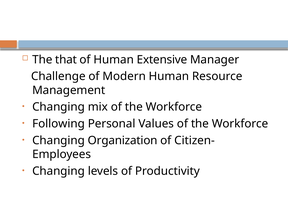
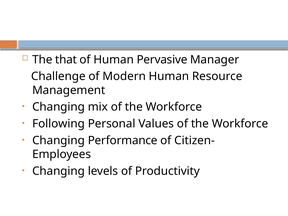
Extensive: Extensive -> Pervasive (162, 60)
Organization: Organization -> Performance (123, 140)
